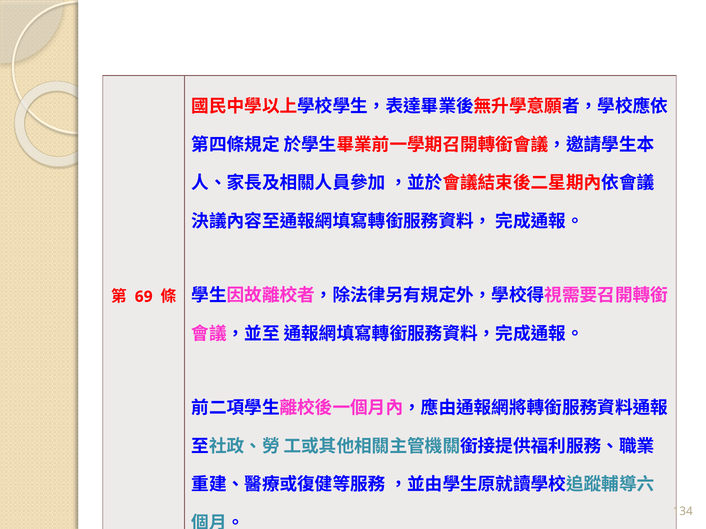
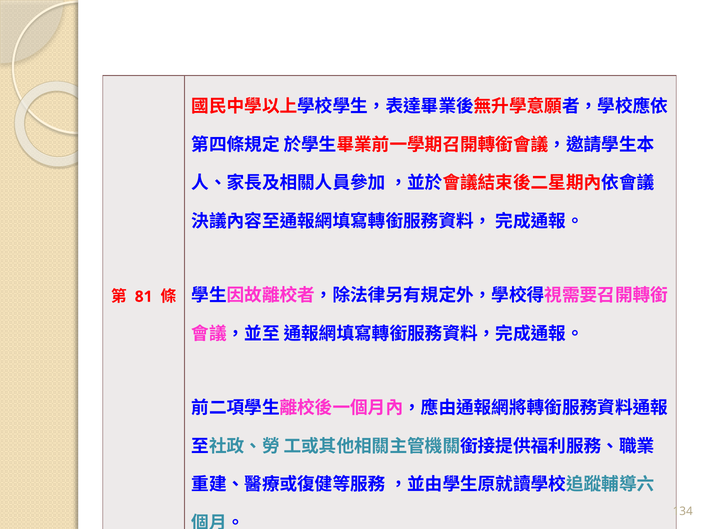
69: 69 -> 81 (144, 297)
